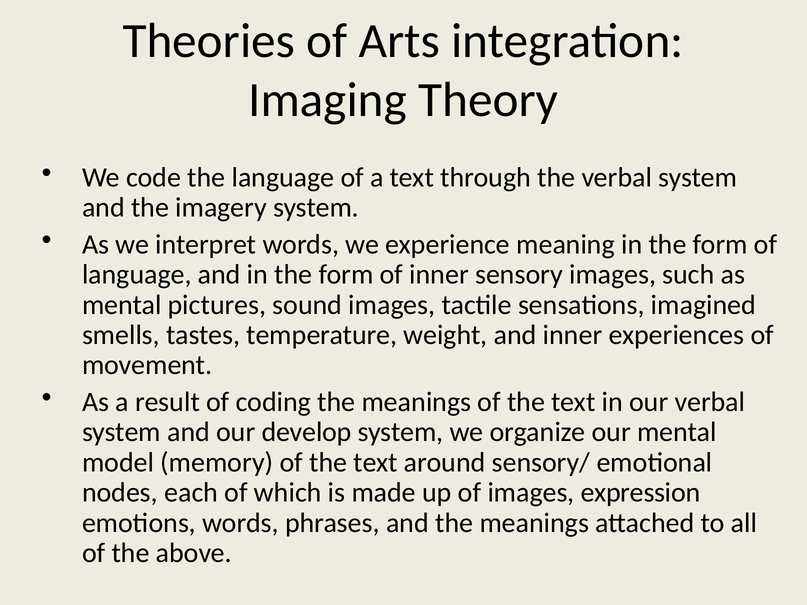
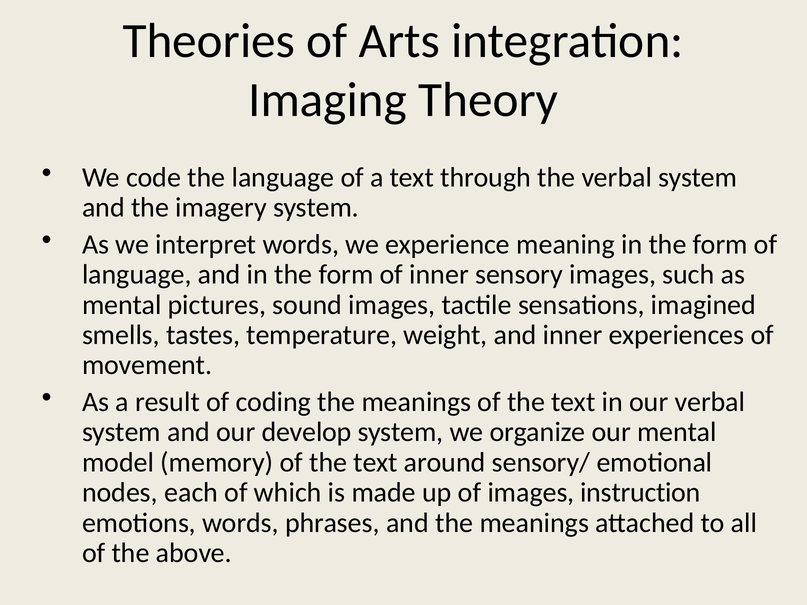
expression: expression -> instruction (640, 493)
